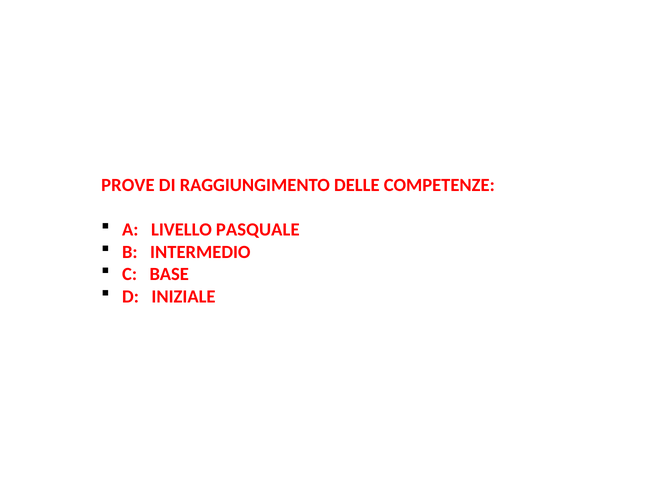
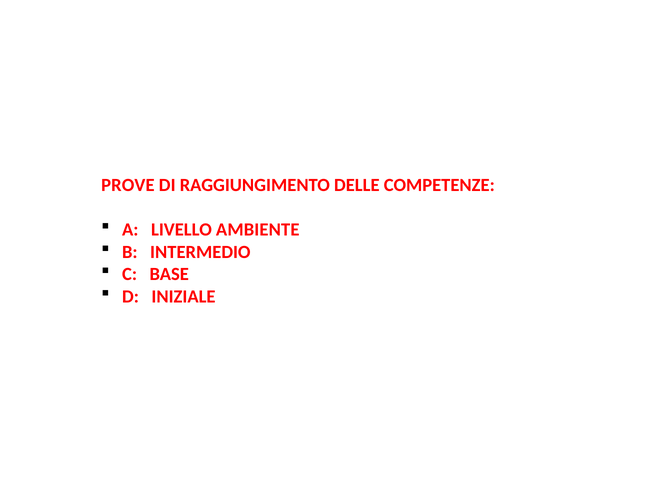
PASQUALE: PASQUALE -> AMBIENTE (258, 230)
